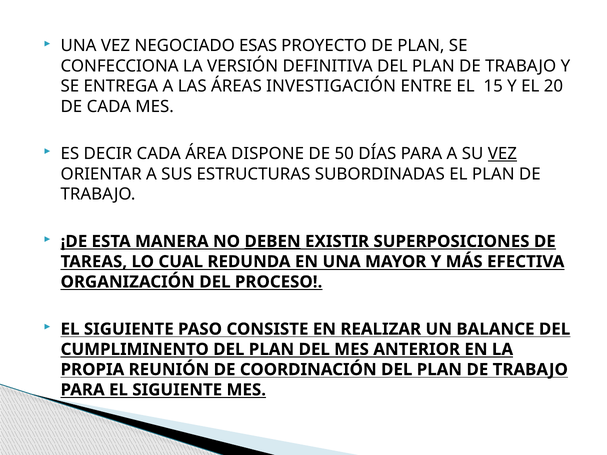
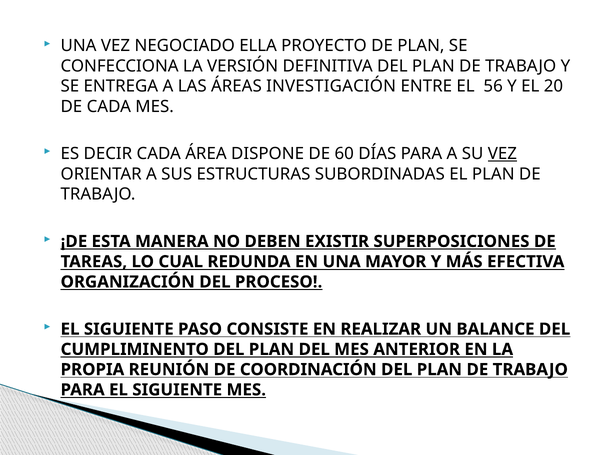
ESAS: ESAS -> ELLA (258, 46)
15: 15 -> 56 (493, 86)
50: 50 -> 60 (344, 154)
DEBEN underline: present -> none (273, 242)
